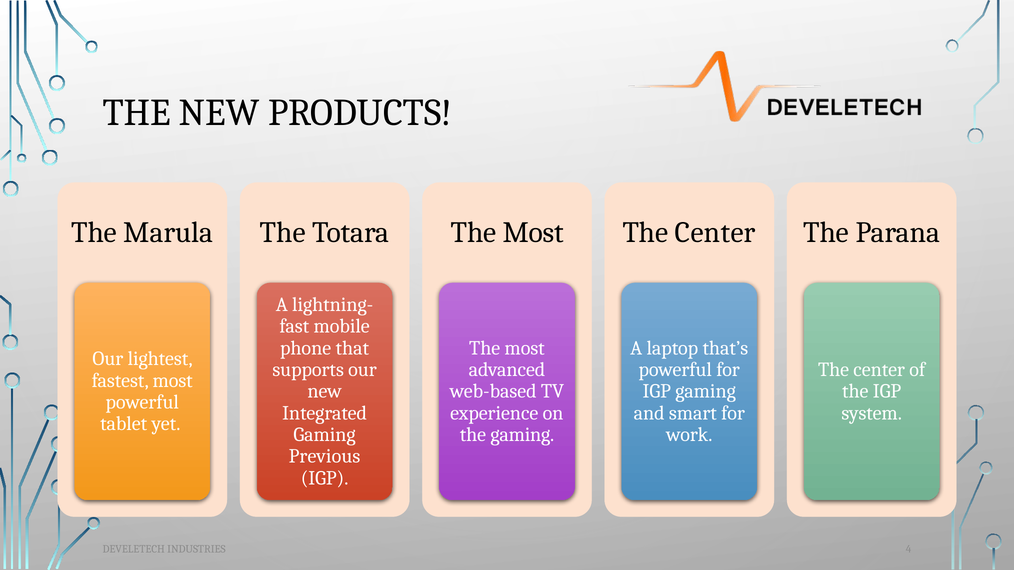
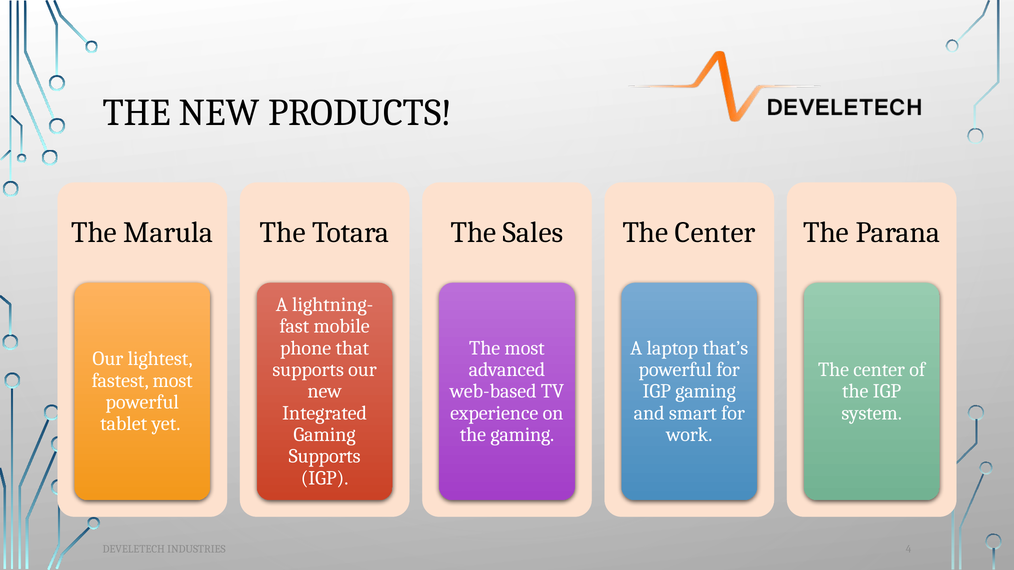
Most: Most -> Sales (533, 233)
Previous: Previous -> Supports (325, 457)
